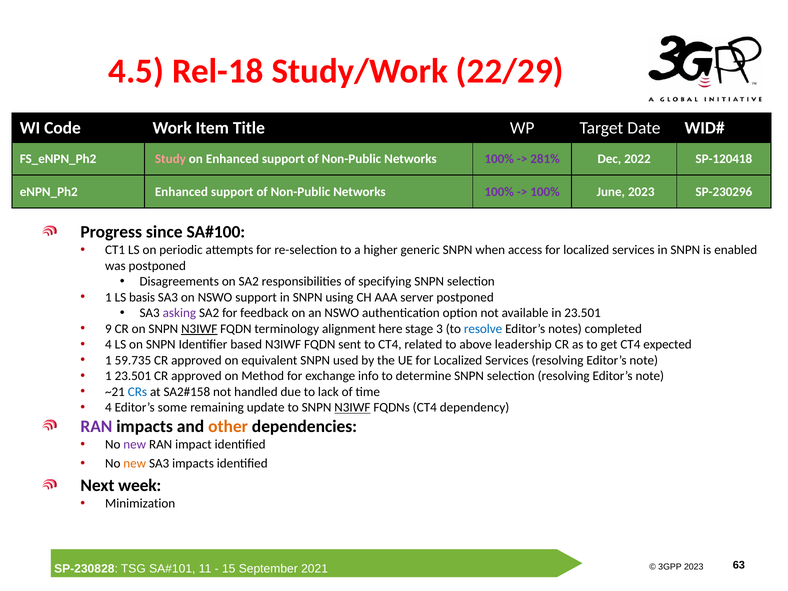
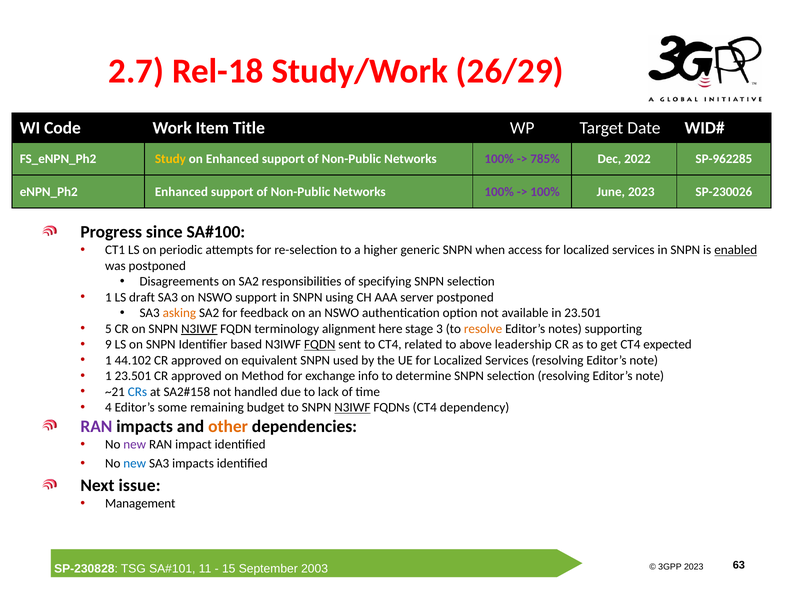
4.5: 4.5 -> 2.7 (136, 71)
22/29: 22/29 -> 26/29 (510, 71)
Study colour: pink -> yellow (170, 159)
281%: 281% -> 785% (545, 159)
SP-120418: SP-120418 -> SP-962285 (724, 159)
SP-230296: SP-230296 -> SP-230026 (724, 192)
enabled underline: none -> present (736, 250)
basis: basis -> draft (142, 297)
asking colour: purple -> orange (179, 313)
9: 9 -> 5 (108, 329)
resolve colour: blue -> orange (483, 329)
completed: completed -> supporting (613, 329)
4: 4 -> 9 (108, 345)
FQDN underline: none -> present (320, 345)
59.735: 59.735 -> 44.102 (133, 360)
update: update -> budget (266, 408)
new colour: orange -> blue (135, 463)
week: week -> issue (140, 485)
Minimization: Minimization -> Management (140, 503)
2021: 2021 -> 2003 (315, 569)
